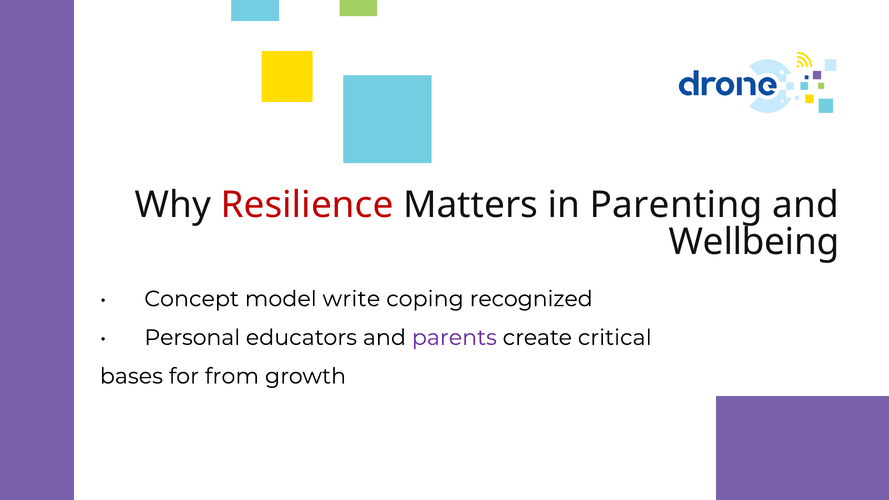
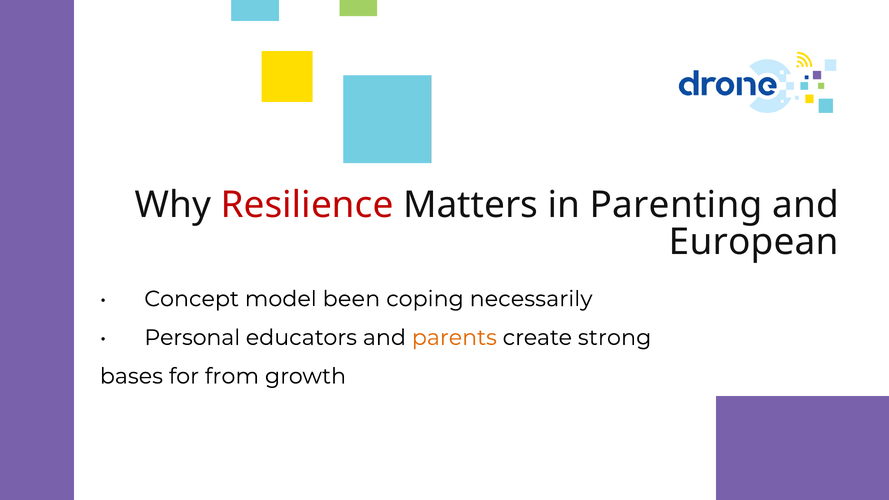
Wellbeing: Wellbeing -> European (754, 242)
write: write -> been (351, 299)
recognized: recognized -> necessarily (531, 299)
parents colour: purple -> orange (454, 338)
critical: critical -> strong (615, 338)
